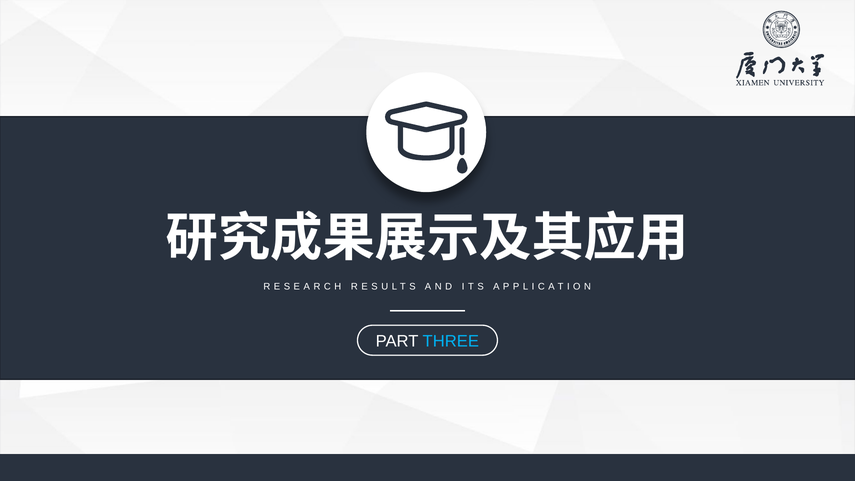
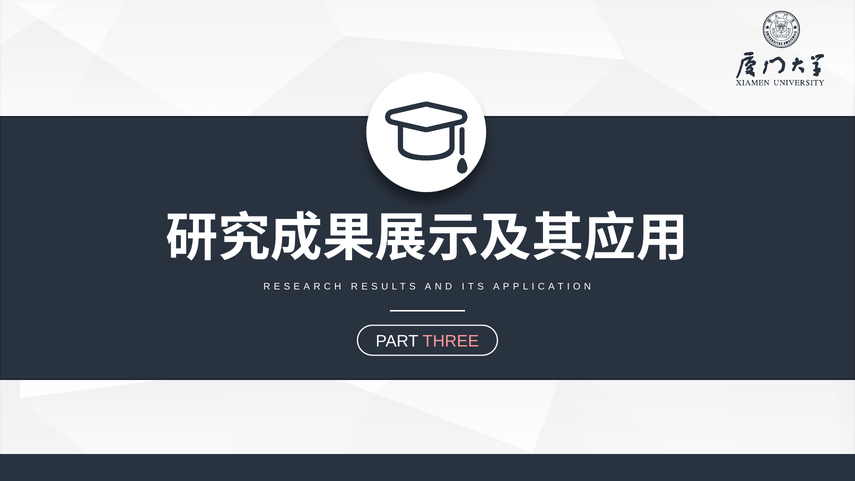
THREE colour: light blue -> pink (451, 341)
